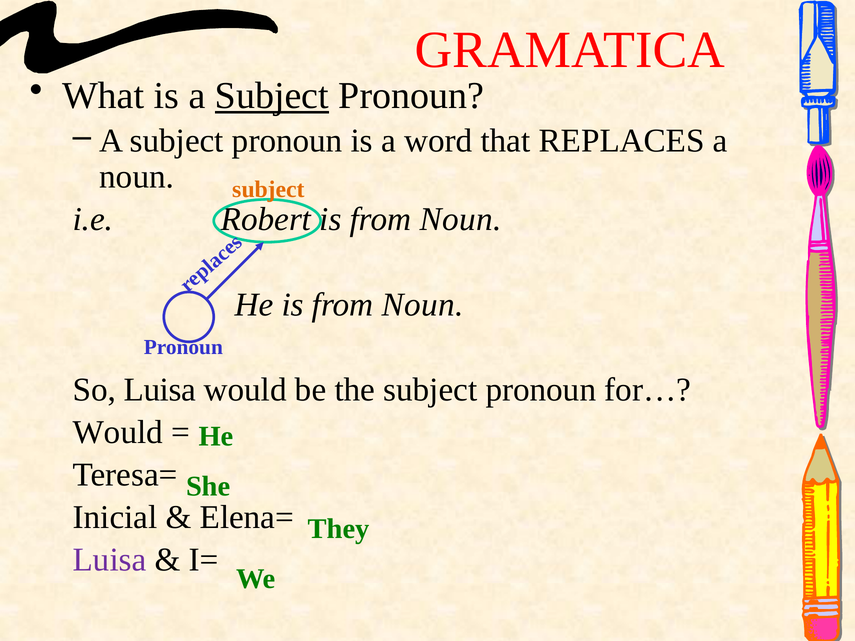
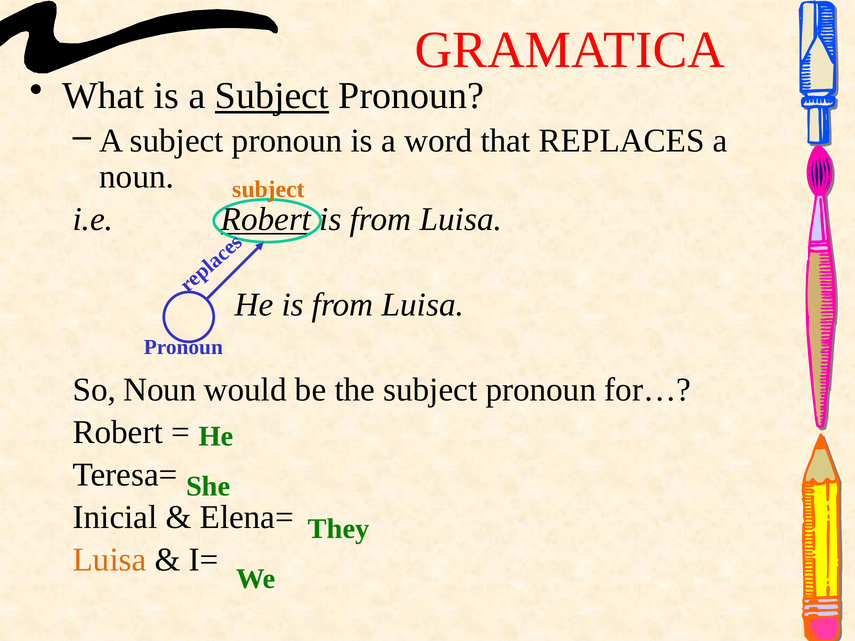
Robert underline: none -> present (266, 220)
Noun: Noun -> Luisa (461, 220)
He is from Noun: Noun -> Luisa (423, 305)
So Luisa: Luisa -> Noun (160, 390)
Would: Would -> Robert (118, 432)
Luisa colour: purple -> orange (110, 560)
